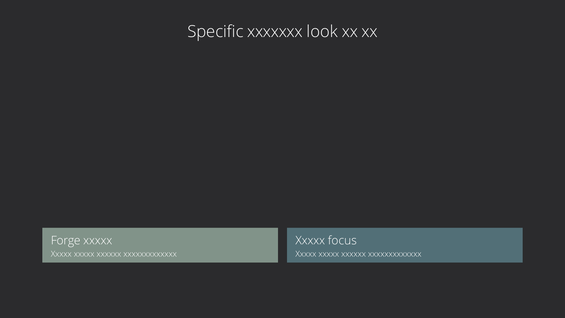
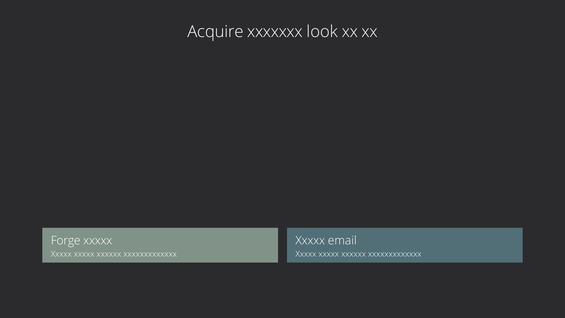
Specific: Specific -> Acquire (216, 32)
focus: focus -> email (342, 240)
